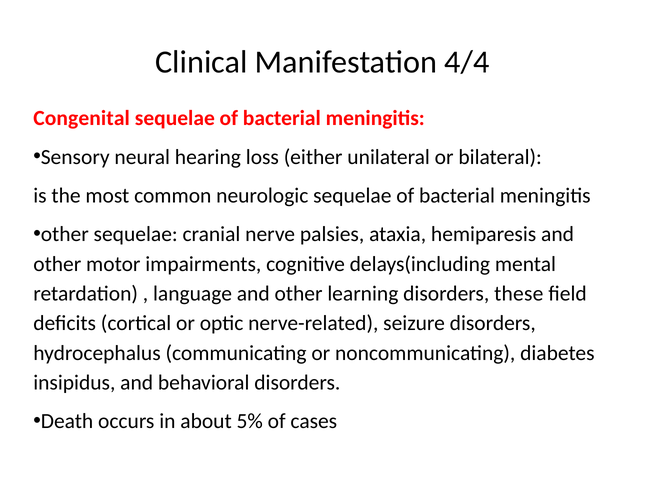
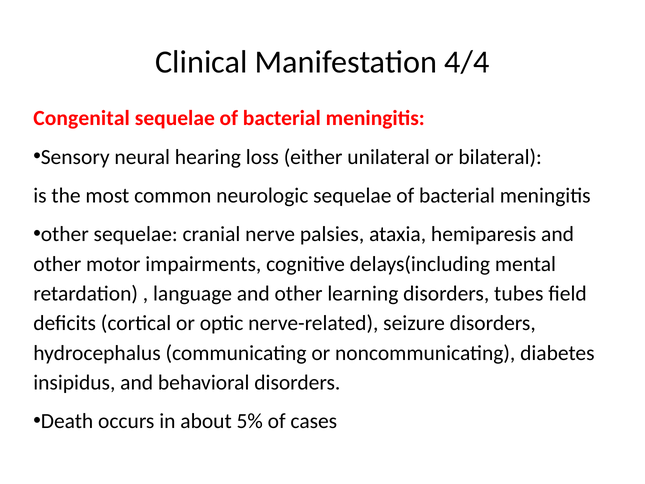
these: these -> tubes (519, 293)
